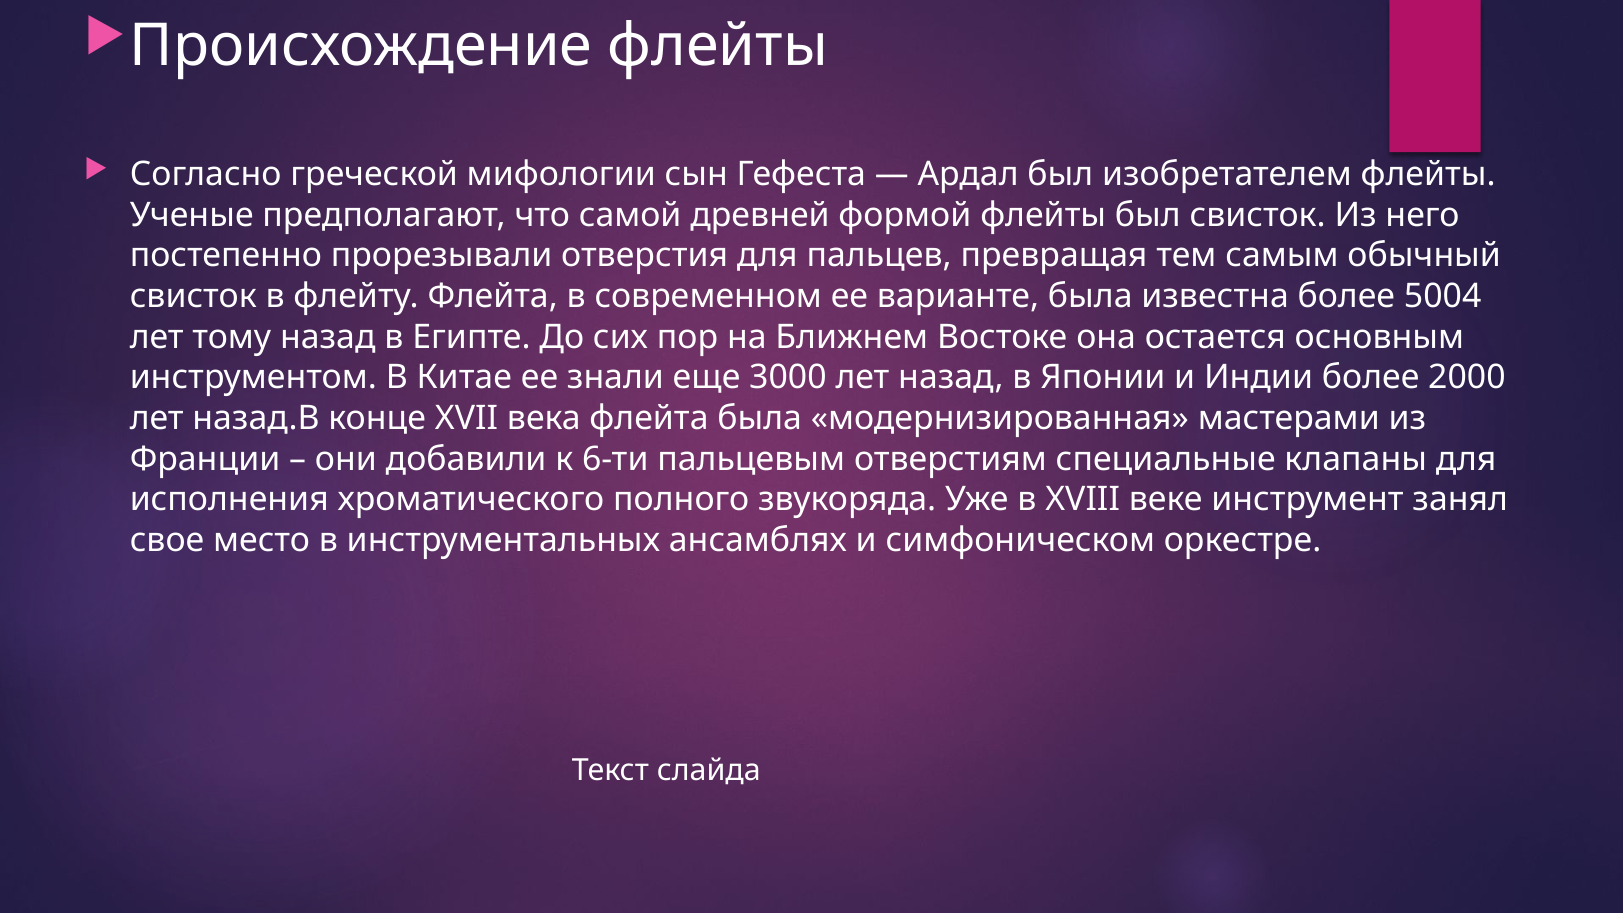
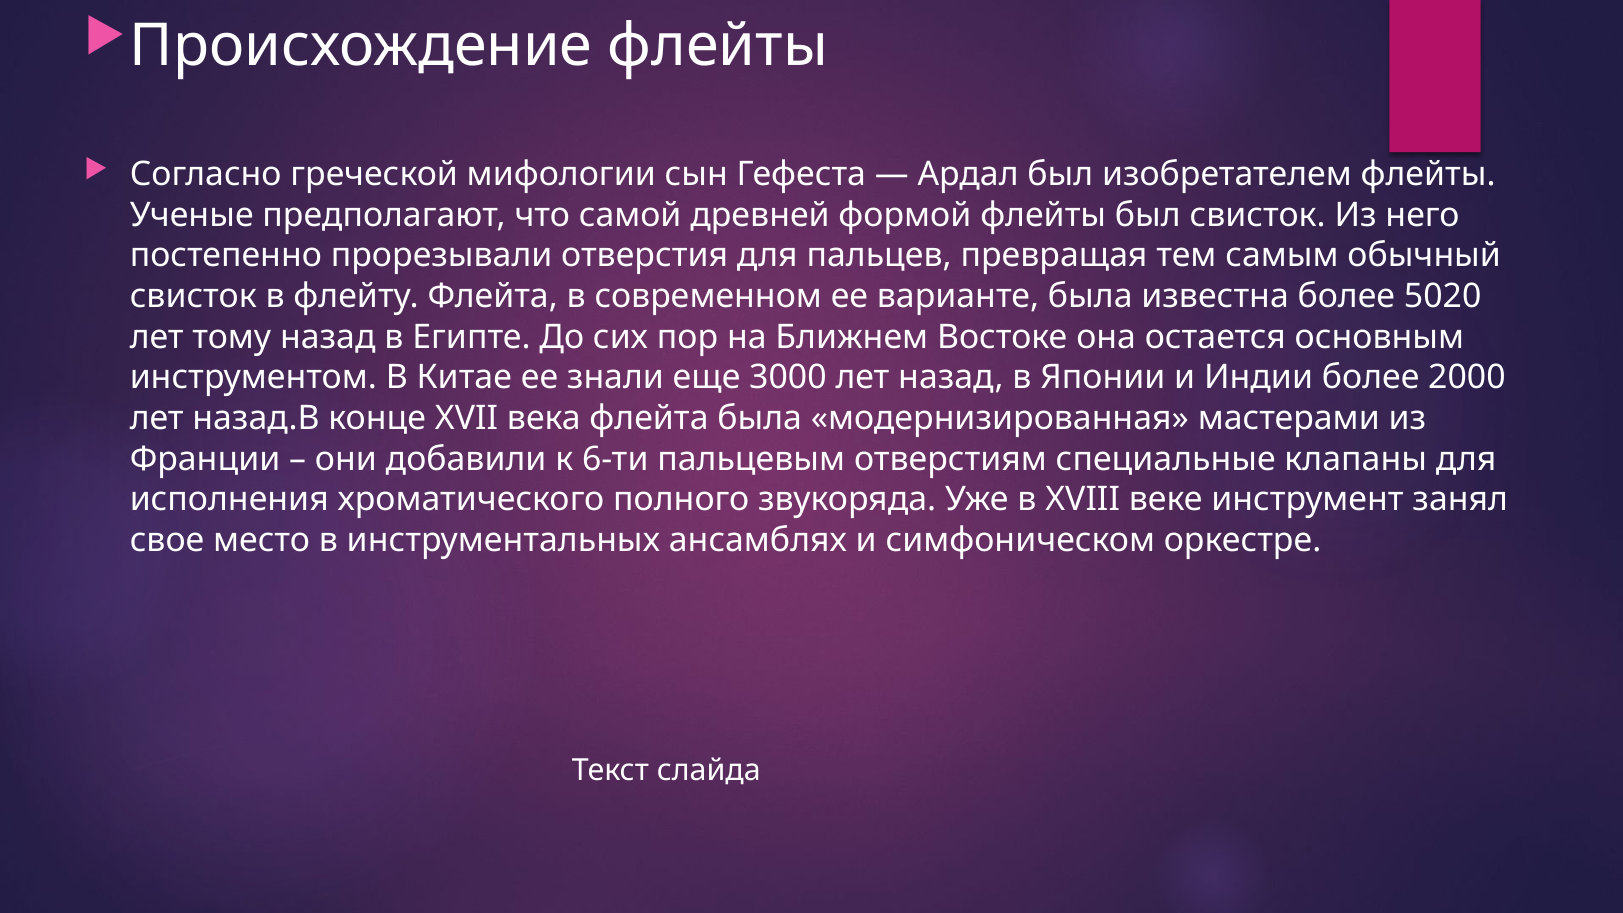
5004: 5004 -> 5020 (1443, 296)
